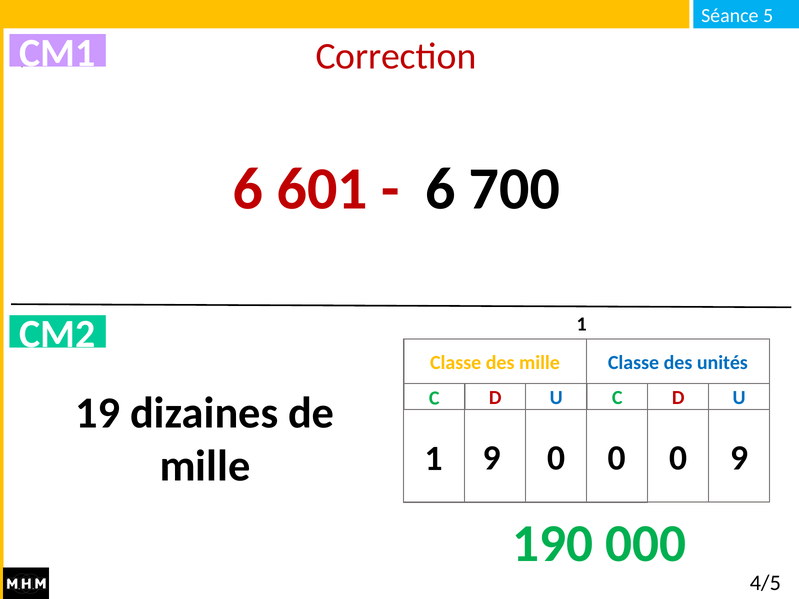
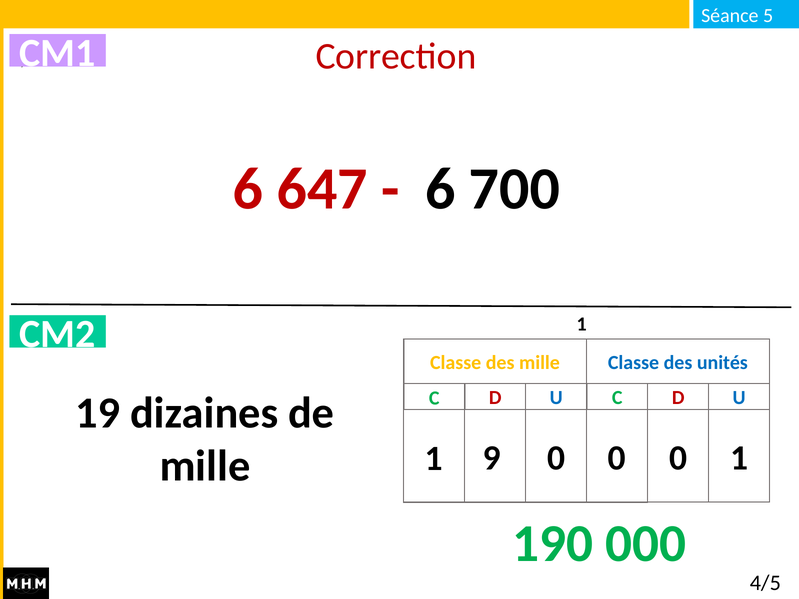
601: 601 -> 647 (322, 189)
0 9: 9 -> 1 (739, 458)
